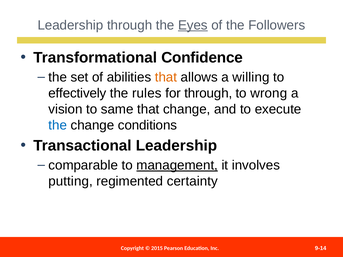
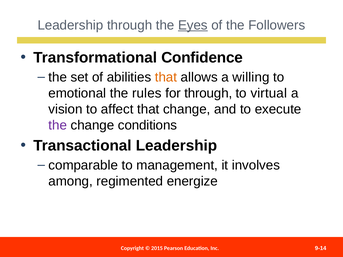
effectively: effectively -> emotional (77, 93)
wrong: wrong -> virtual (269, 93)
same: same -> affect (117, 109)
the colour: blue -> purple (58, 125)
management underline: present -> none (177, 165)
putting: putting -> among (71, 181)
certainty: certainty -> energize (192, 181)
